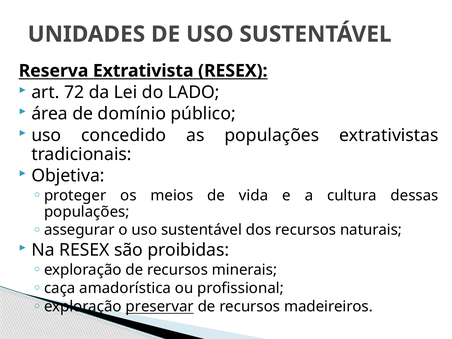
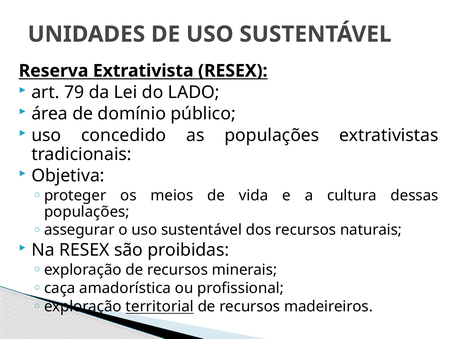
72: 72 -> 79 (74, 92)
preservar: preservar -> territorial (160, 306)
